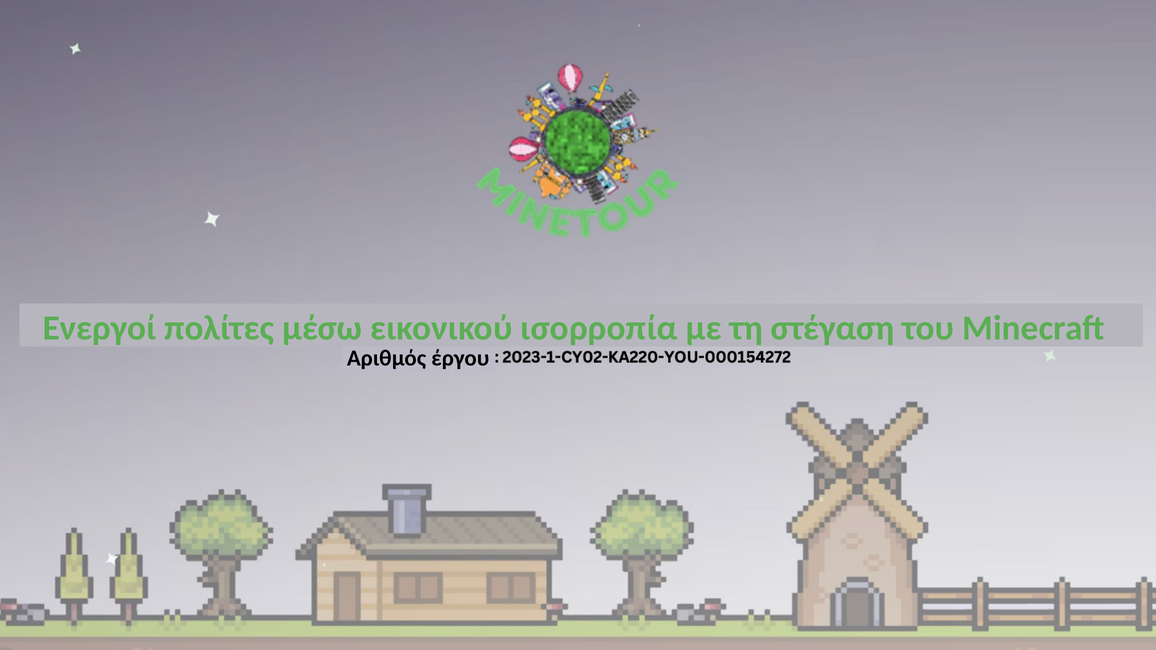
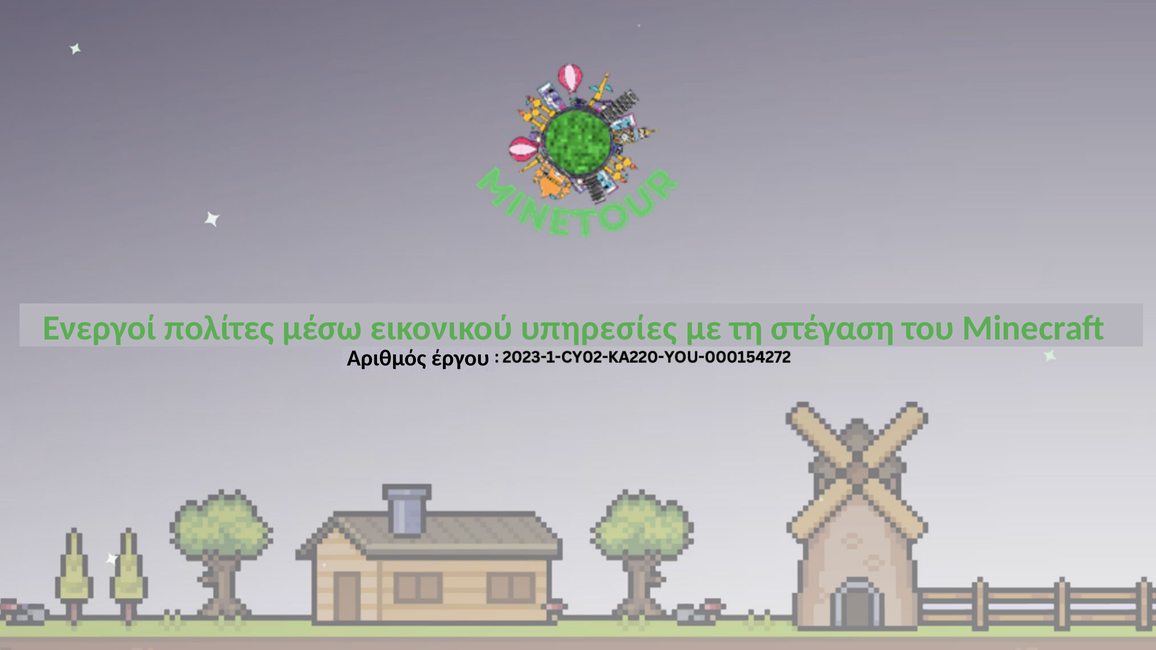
ισορροπία: ισορροπία -> υπηρεσίες (599, 328)
